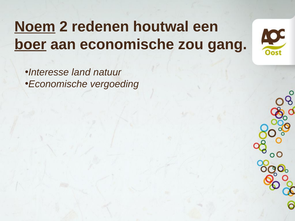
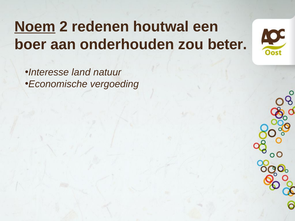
boer underline: present -> none (30, 44)
aan economische: economische -> onderhouden (127, 44)
gang: gang -> beter (227, 44)
